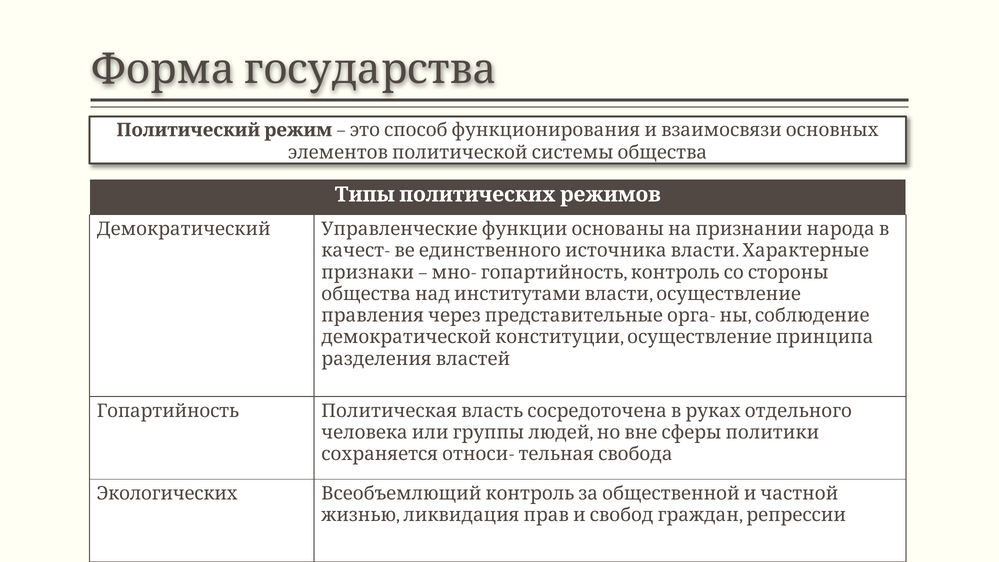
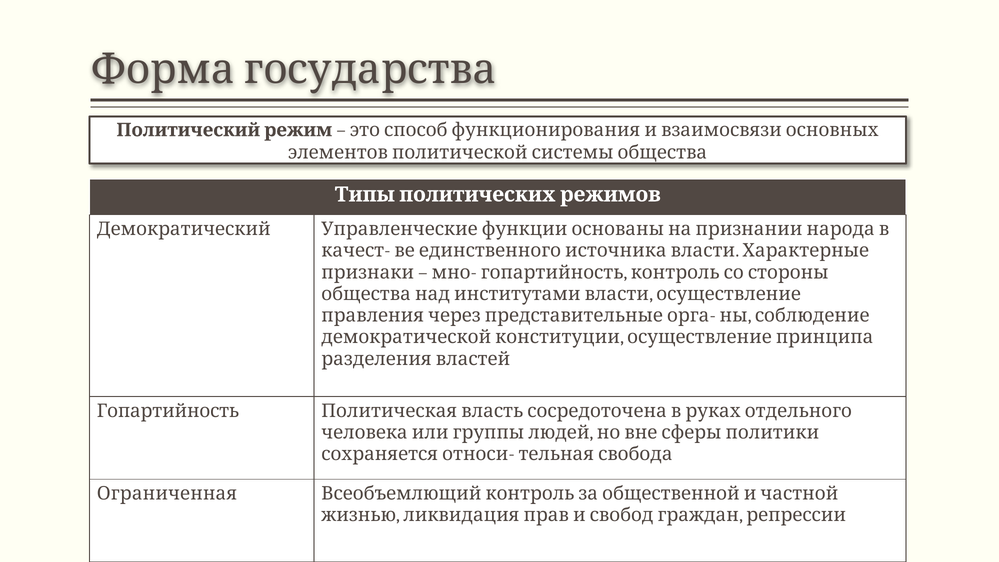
Экологических: Экологических -> Ограниченная (167, 494)
